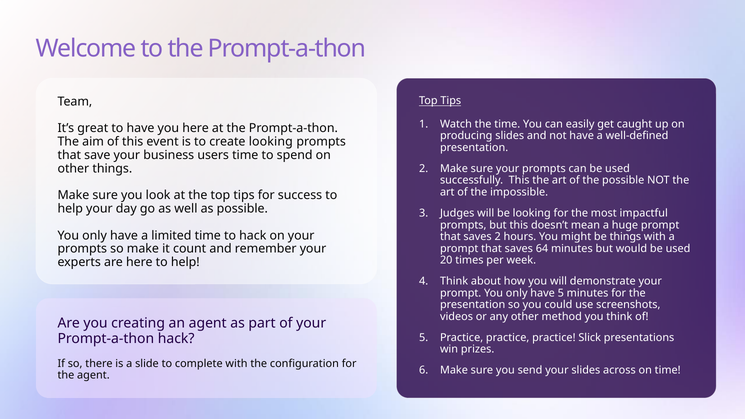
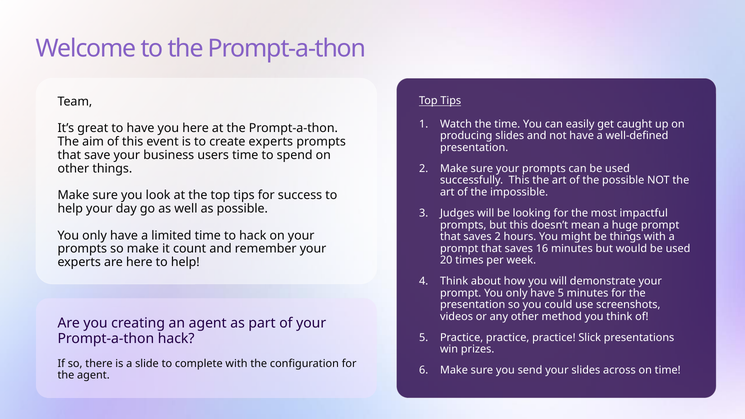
create looking: looking -> experts (271, 142)
64: 64 -> 16 (542, 248)
